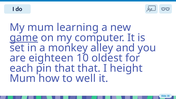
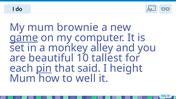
learning: learning -> brownie (78, 27)
eighteen: eighteen -> beautiful (51, 58)
oldest: oldest -> tallest (107, 58)
pin underline: none -> present (44, 68)
that that: that -> said (89, 68)
